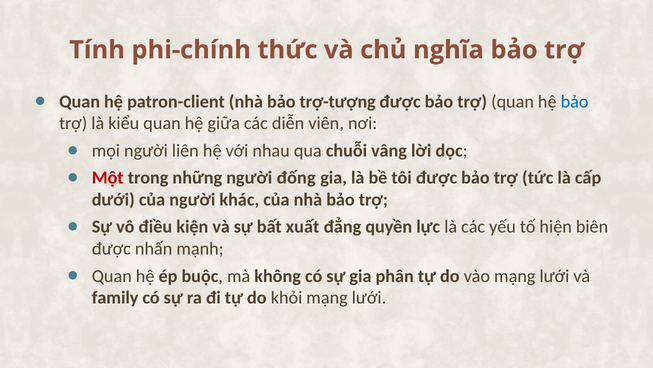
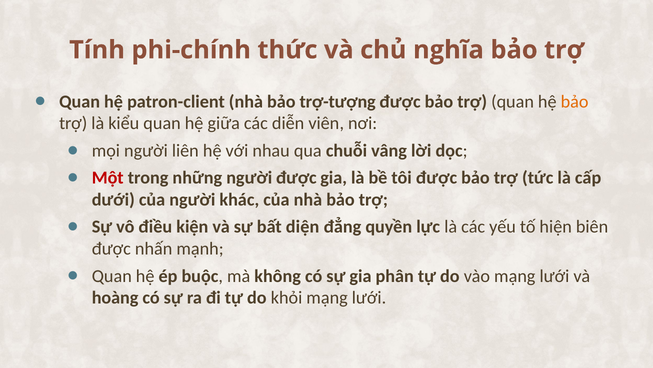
bảo colour: blue -> orange (575, 101)
người đống: đống -> được (296, 178)
xuất: xuất -> diện (303, 227)
family: family -> hoàng (115, 297)
